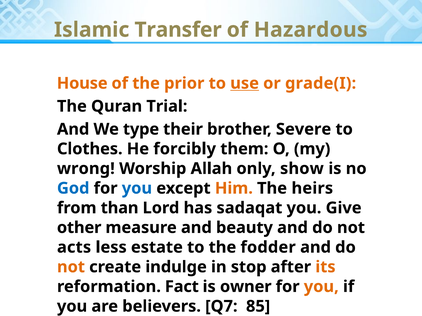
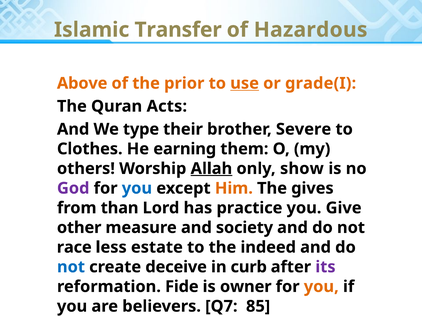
House: House -> Above (82, 83)
Trial: Trial -> Acts (167, 106)
forcibly: forcibly -> earning (185, 149)
wrong: wrong -> others (86, 169)
Allah underline: none -> present (211, 169)
God colour: blue -> purple (73, 189)
heirs: heirs -> gives (312, 189)
sadaqat: sadaqat -> practice (249, 208)
beauty: beauty -> society (244, 228)
acts: acts -> race (74, 248)
fodder: fodder -> indeed (268, 248)
not colour: orange -> blue (71, 267)
indulge: indulge -> deceive (176, 267)
stop: stop -> curb (249, 267)
its colour: orange -> purple (325, 267)
Fact: Fact -> Fide (182, 287)
